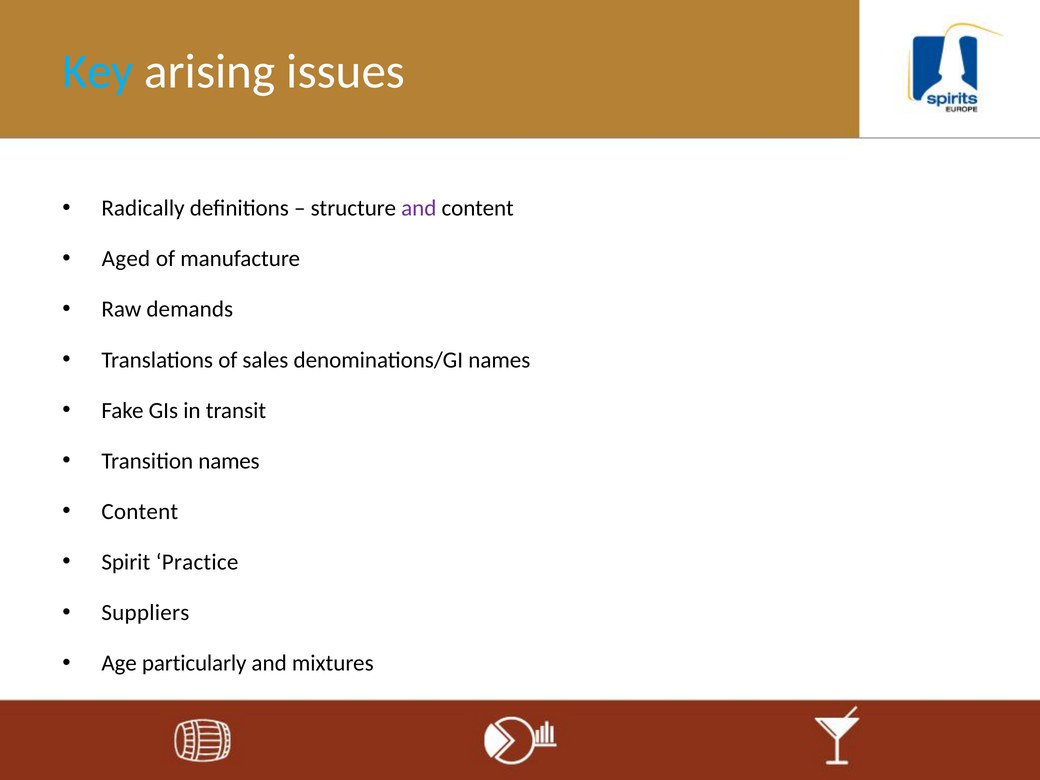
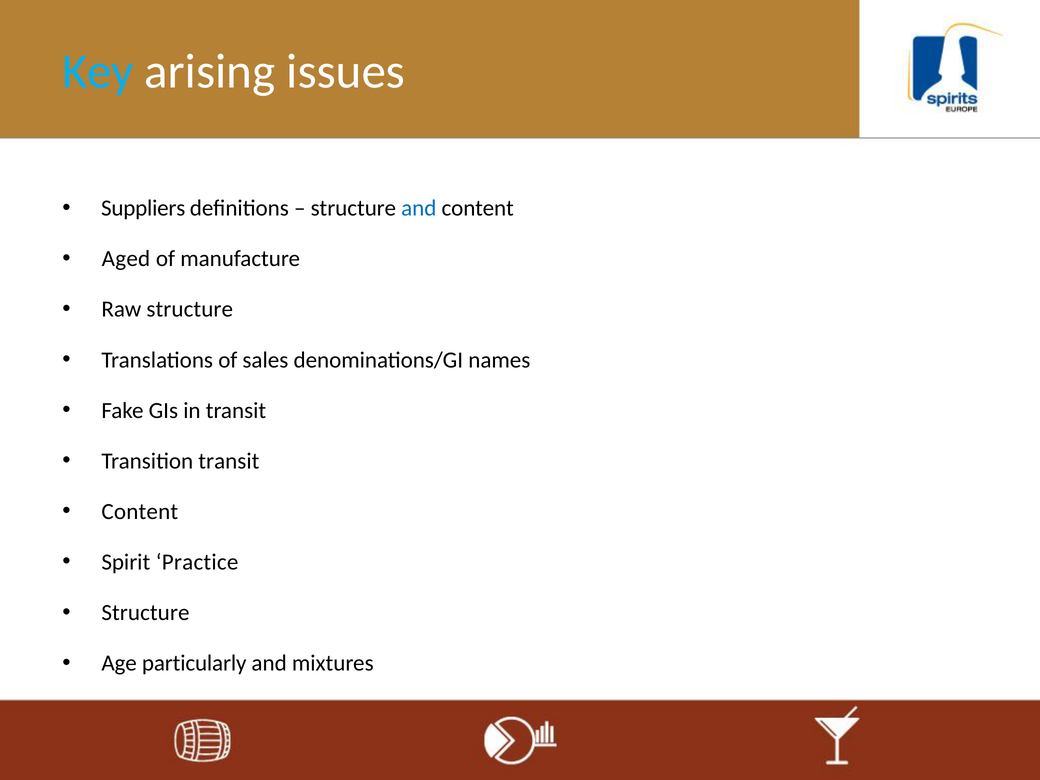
Radically: Radically -> Suppliers (143, 208)
and colour: purple -> blue (419, 208)
Raw demands: demands -> structure (190, 309)
Transition names: names -> transit (229, 461)
Suppliers: Suppliers -> Structure (145, 613)
